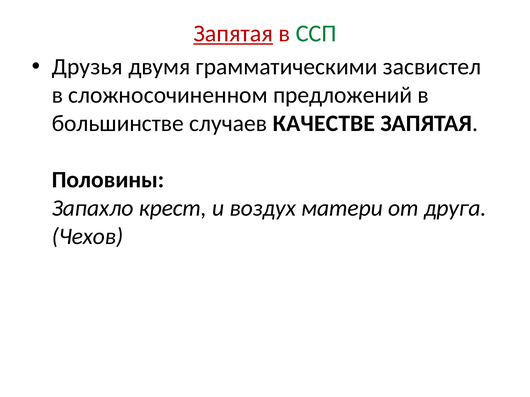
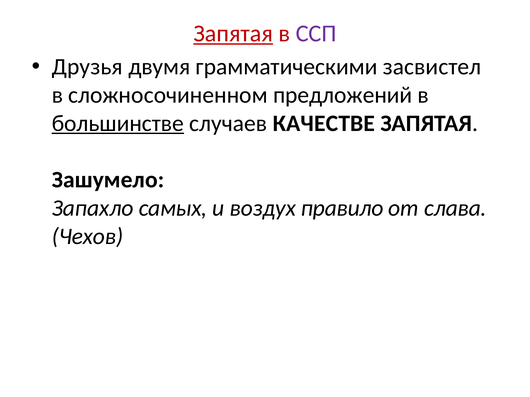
ССП colour: green -> purple (316, 34)
большинстве underline: none -> present (118, 123)
Половины: Половины -> Зашумело (108, 180)
крест: крест -> самых (173, 208)
матери: матери -> правило (342, 208)
друга: друга -> слава (455, 208)
